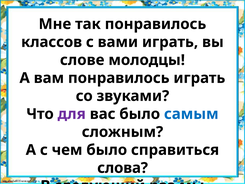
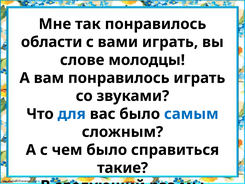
классов: классов -> области (52, 42)
для colour: purple -> blue (72, 114)
слова: слова -> такие (123, 168)
